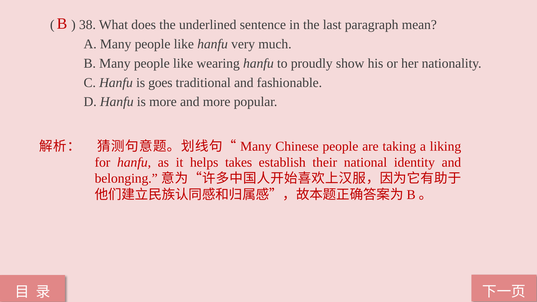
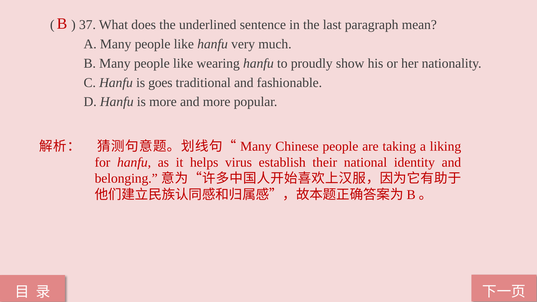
38: 38 -> 37 (87, 25)
takes: takes -> virus (239, 162)
